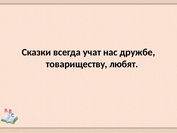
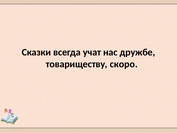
любят: любят -> скоро (124, 64)
